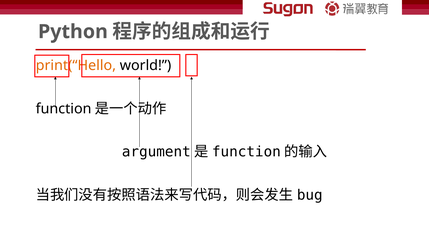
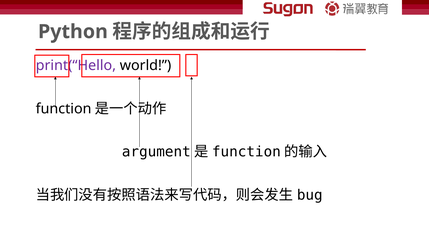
print(“Hello colour: orange -> purple (76, 66)
